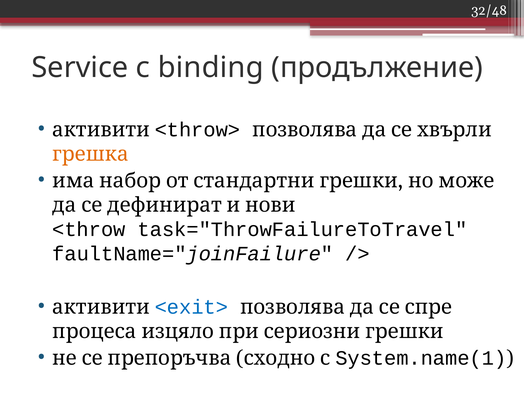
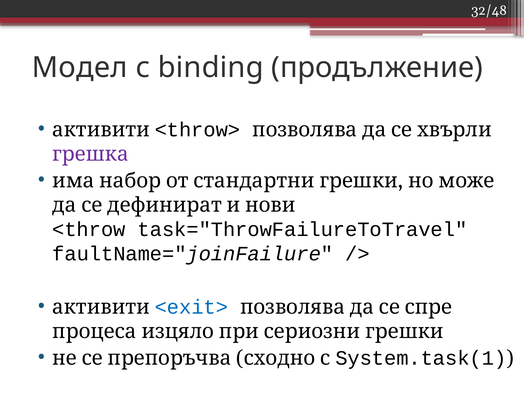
Service: Service -> Модел (80, 68)
грешка colour: orange -> purple (90, 154)
System.name(1: System.name(1 -> System.task(1 (421, 358)
